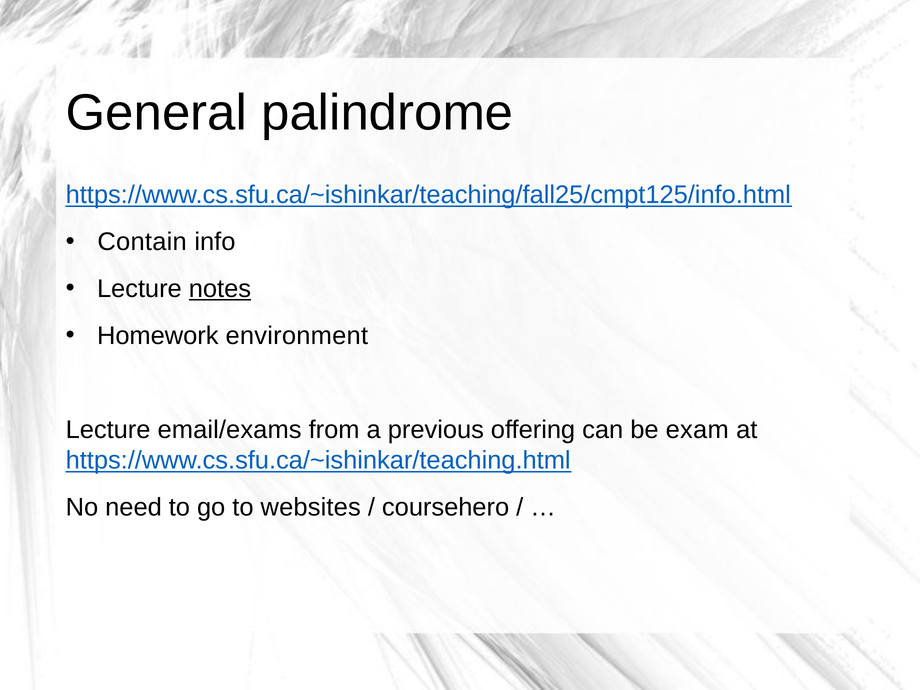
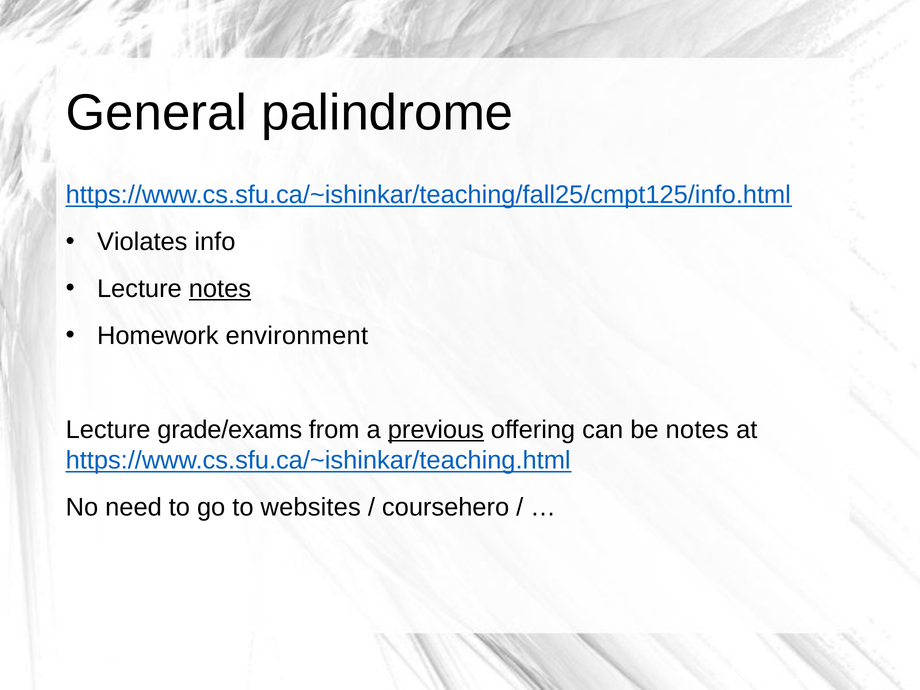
Contain: Contain -> Violates (142, 242)
email/exams: email/exams -> grade/exams (230, 430)
previous underline: none -> present (436, 430)
be exam: exam -> notes (697, 430)
